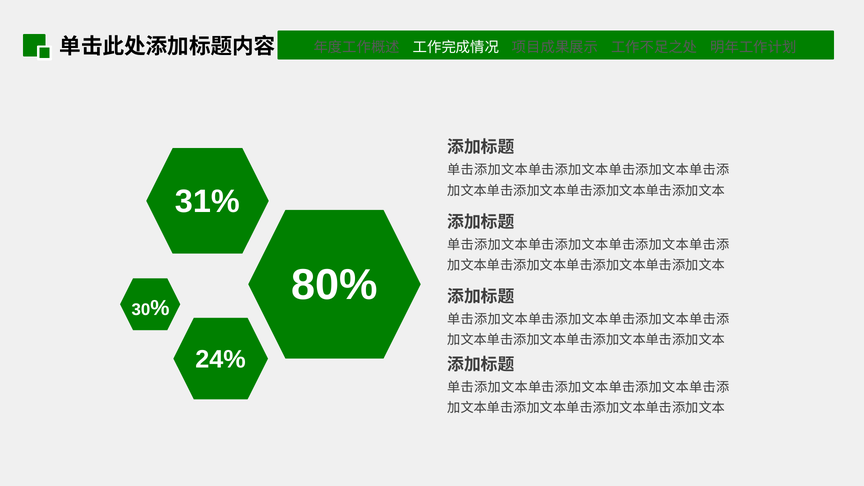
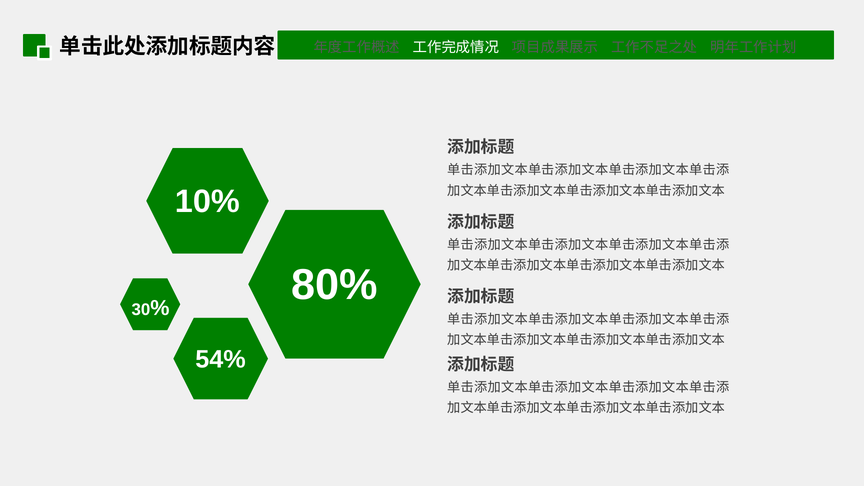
31%: 31% -> 10% (207, 202)
24%: 24% -> 54% (221, 359)
